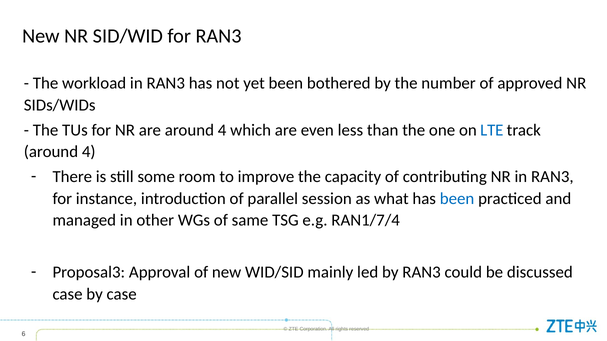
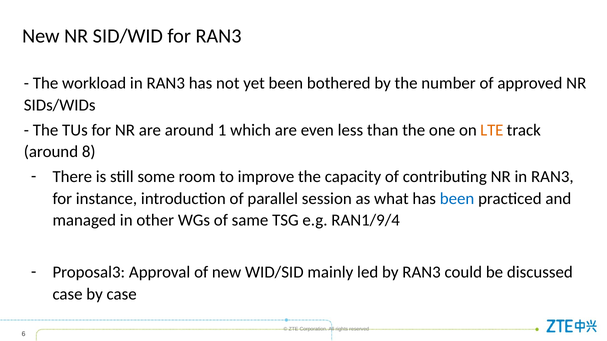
are around 4: 4 -> 1 (222, 130)
LTE colour: blue -> orange (492, 130)
4: 4 -> 8 (89, 152)
RAN1/7/4: RAN1/7/4 -> RAN1/9/4 (366, 221)
